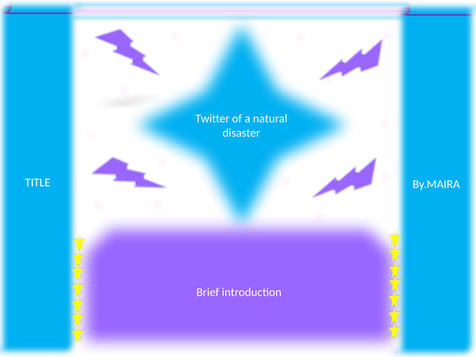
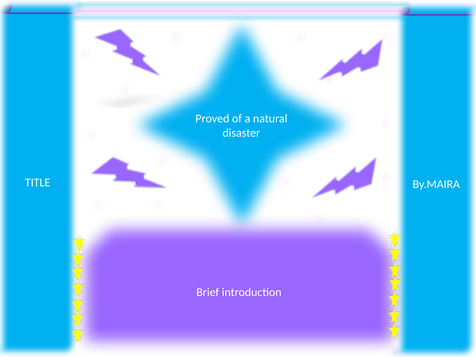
Twitter: Twitter -> Proved (212, 119)
